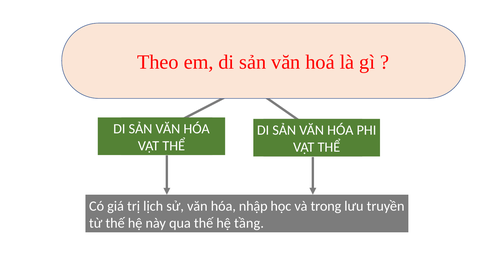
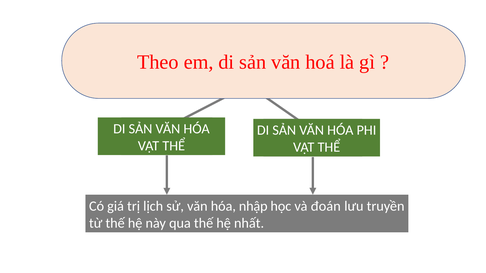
trong: trong -> đoán (326, 206)
tầng: tầng -> nhất (249, 223)
